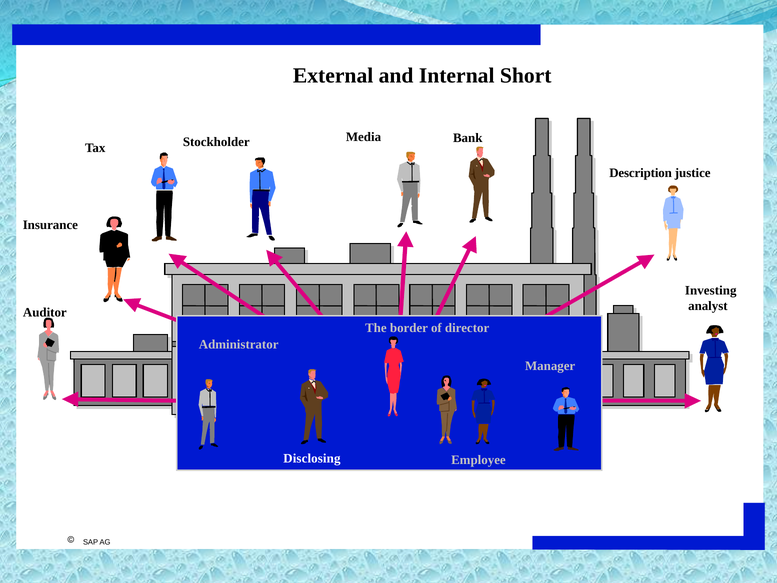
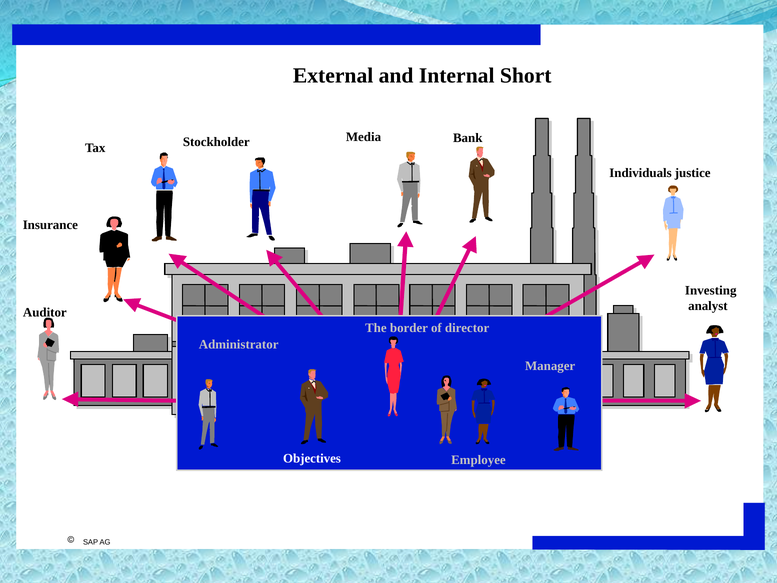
Description: Description -> Individuals (641, 173)
Disclosing: Disclosing -> Objectives (312, 458)
